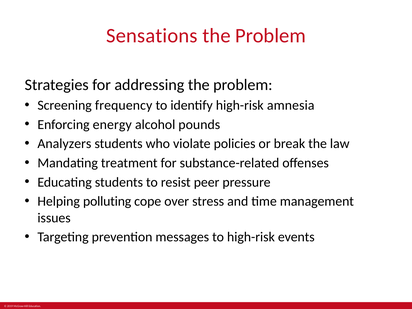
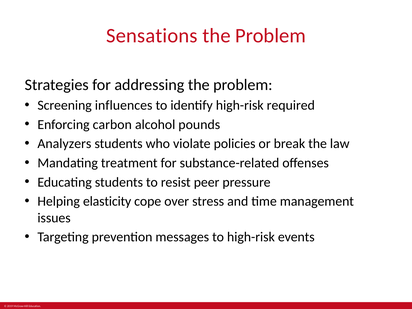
frequency: frequency -> influences (124, 105)
amnesia: amnesia -> required (291, 105)
energy: energy -> carbon (112, 125)
polluting: polluting -> elasticity (107, 201)
